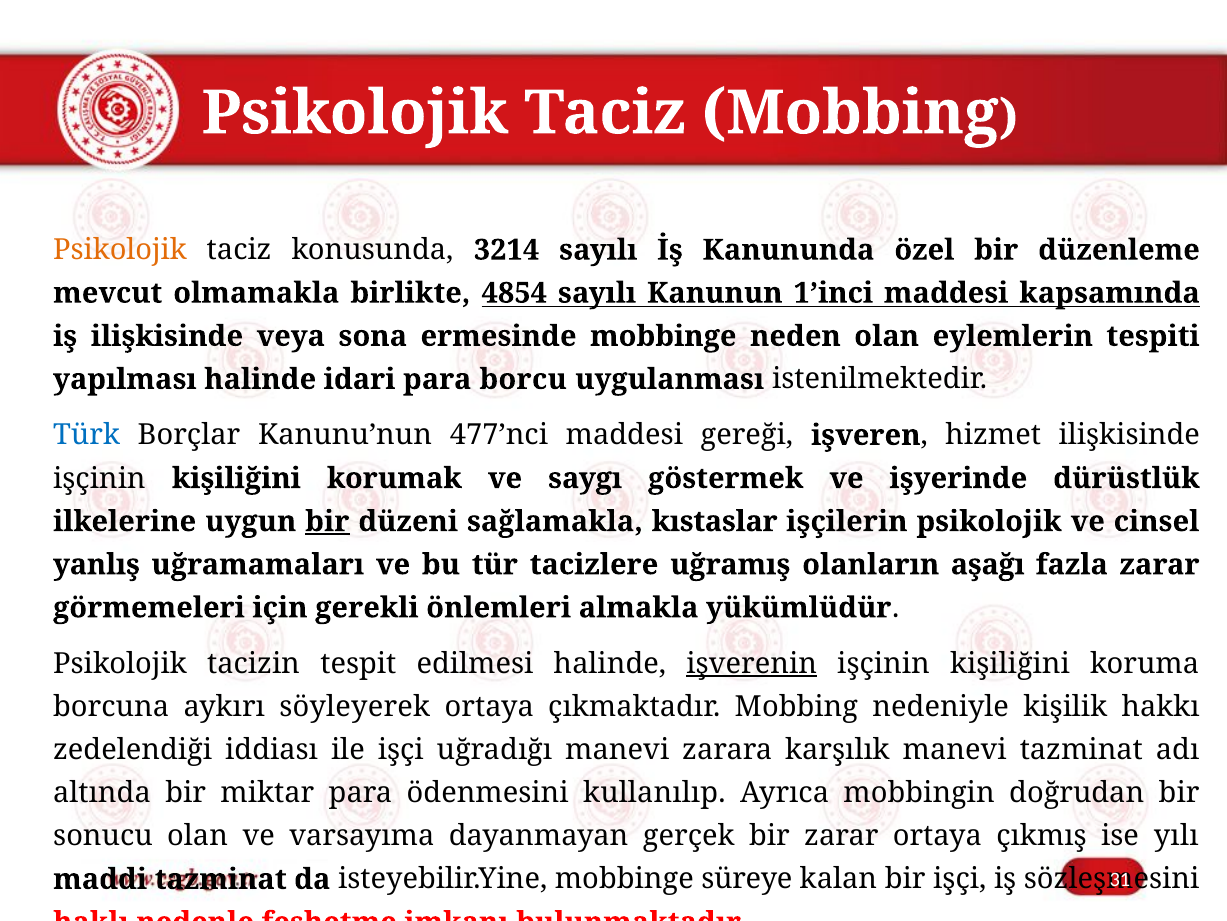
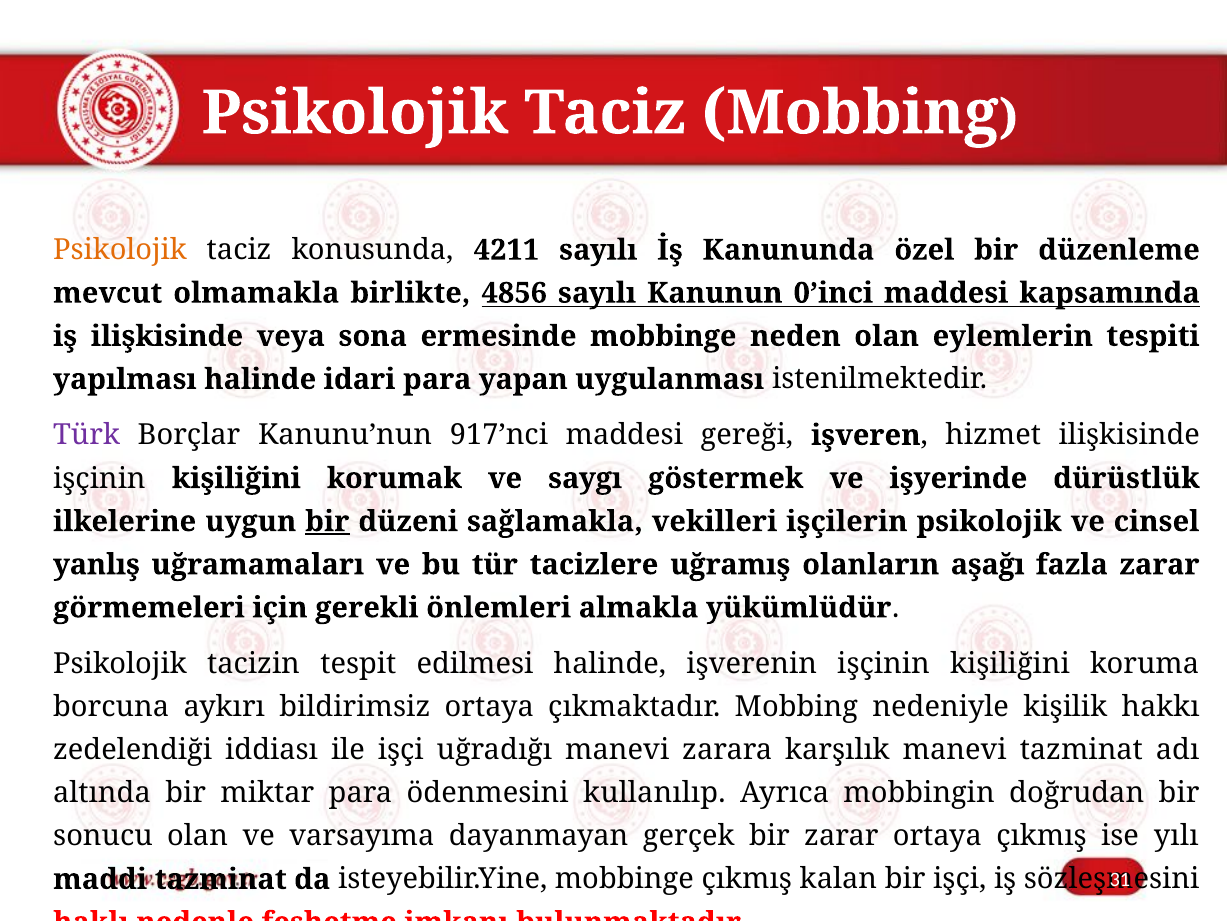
3214: 3214 -> 4211 (506, 250)
4854: 4854 -> 4856 (514, 293)
1’inci: 1’inci -> 0’inci (833, 293)
borcu: borcu -> yapan (523, 379)
Türk colour: blue -> purple (87, 435)
477’nci: 477’nci -> 917’nci (499, 435)
kıstaslar: kıstaslar -> vekilleri (715, 521)
işverenin underline: present -> none (752, 663)
söyleyerek: söyleyerek -> bildirimsiz (355, 706)
mobbinge süreye: süreye -> çıkmış (747, 879)
